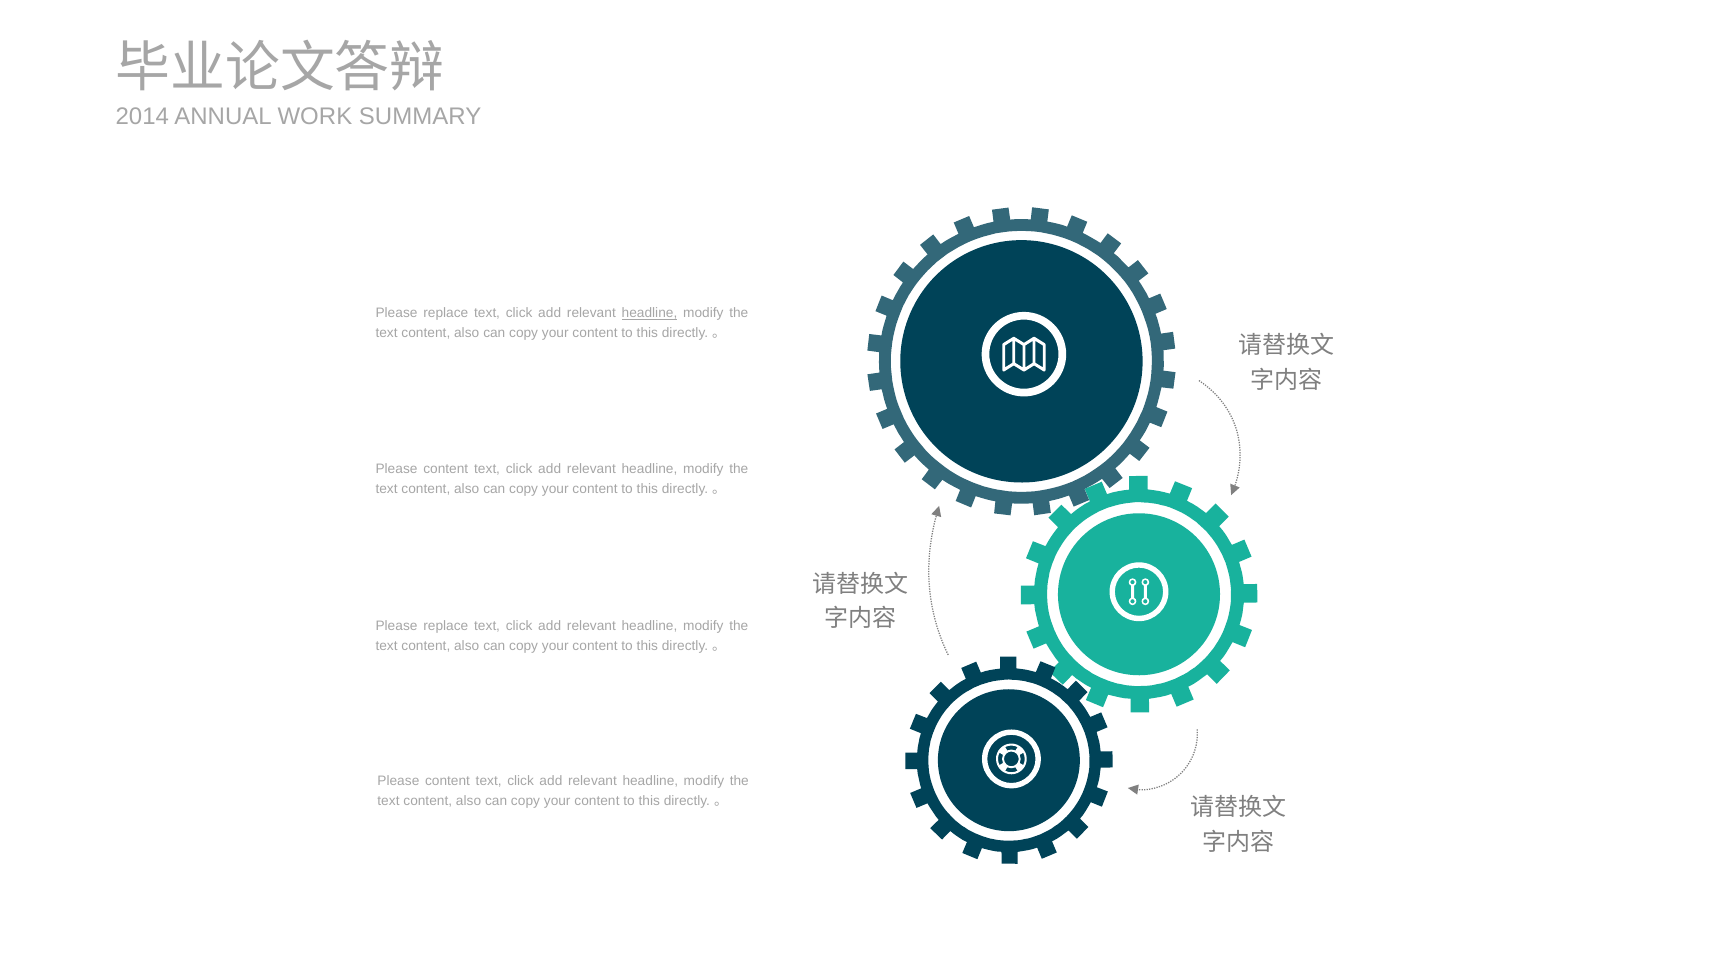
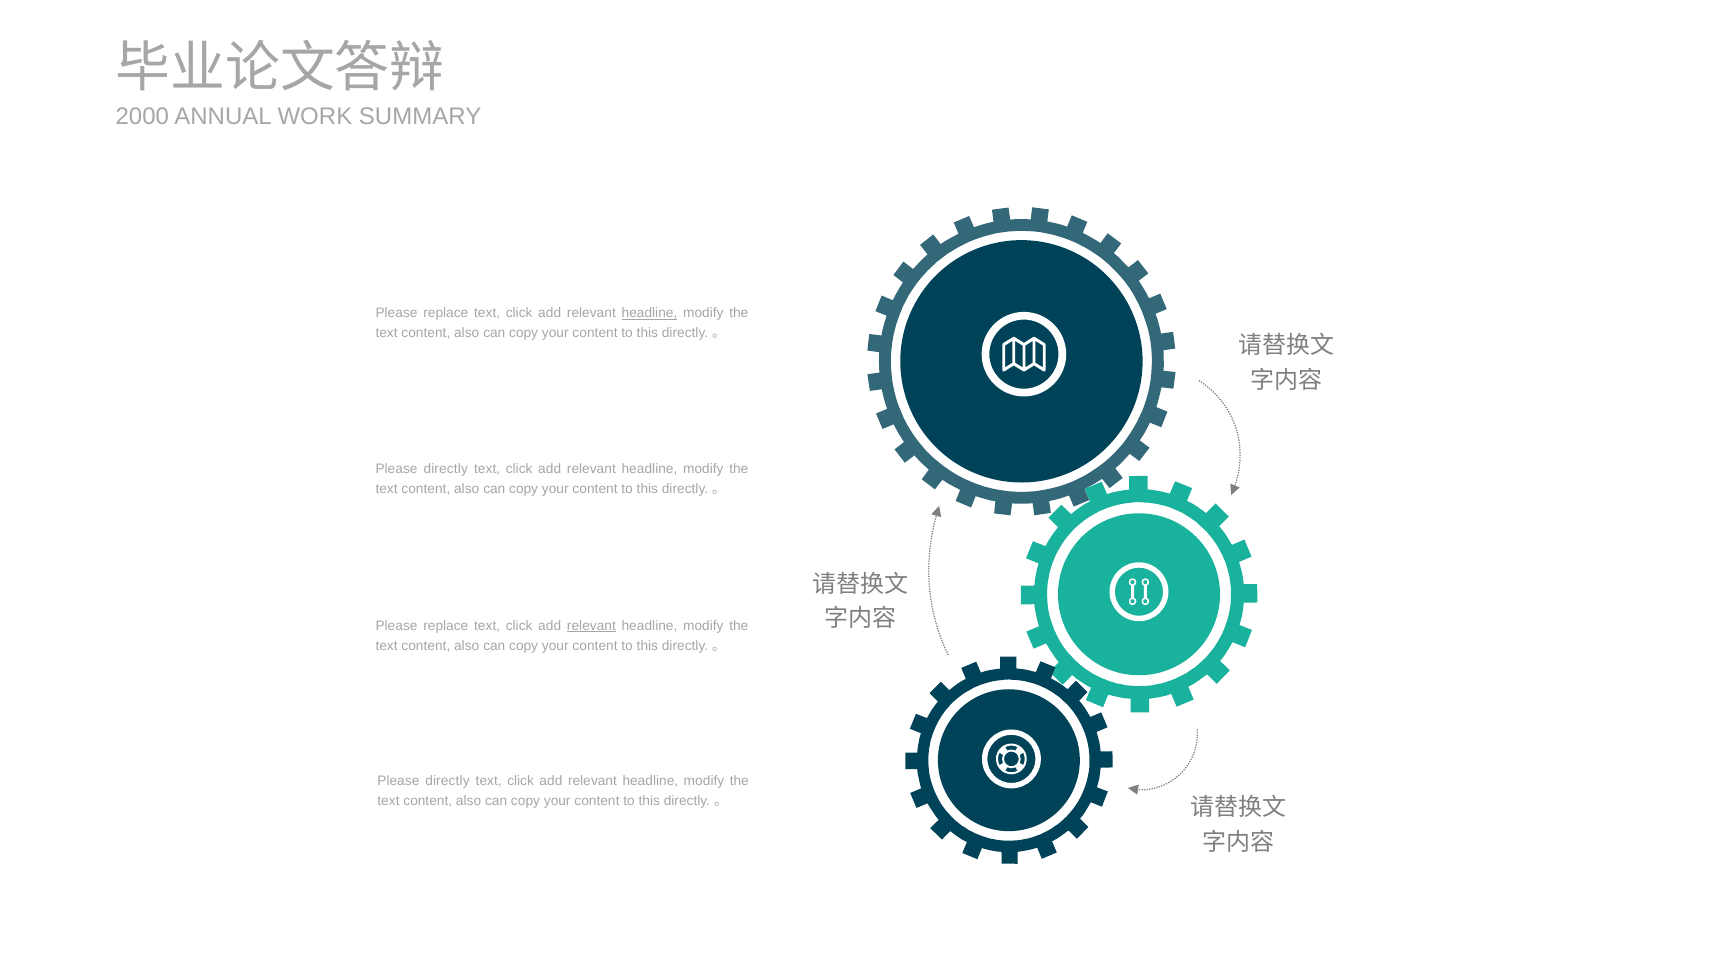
2014: 2014 -> 2000 (142, 116)
content: content -> directly (446, 470)
relevant underline: none -> present (591, 626)
content: content -> directly (447, 781)
